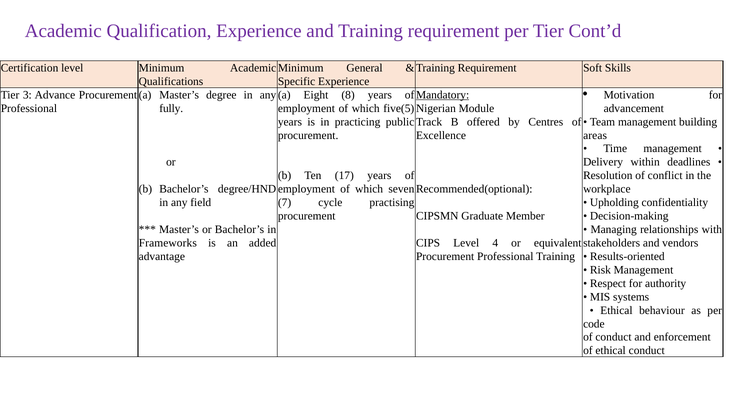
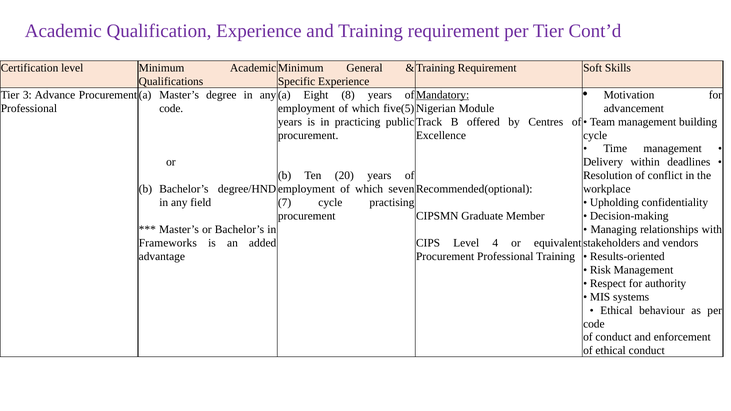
fully: fully -> code (171, 108)
areas: areas -> cycle (595, 135)
17: 17 -> 20 (344, 176)
